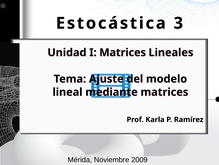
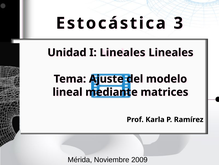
I Matrices: Matrices -> Lineales (123, 52)
